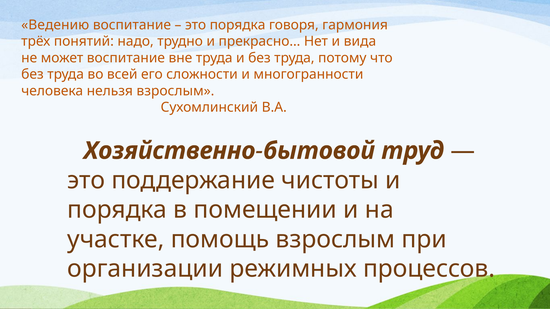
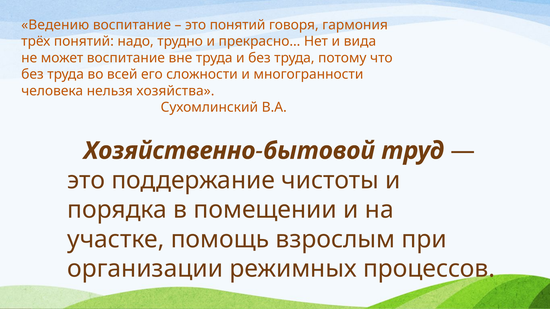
это порядка: порядка -> понятий (238, 25)
нельзя взрослым: взрослым -> хозяйства (175, 91)
